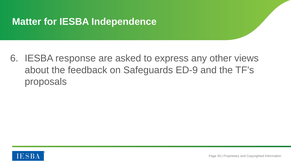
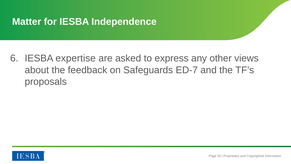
response: response -> expertise (76, 58)
ED-9: ED-9 -> ED-7 (187, 70)
